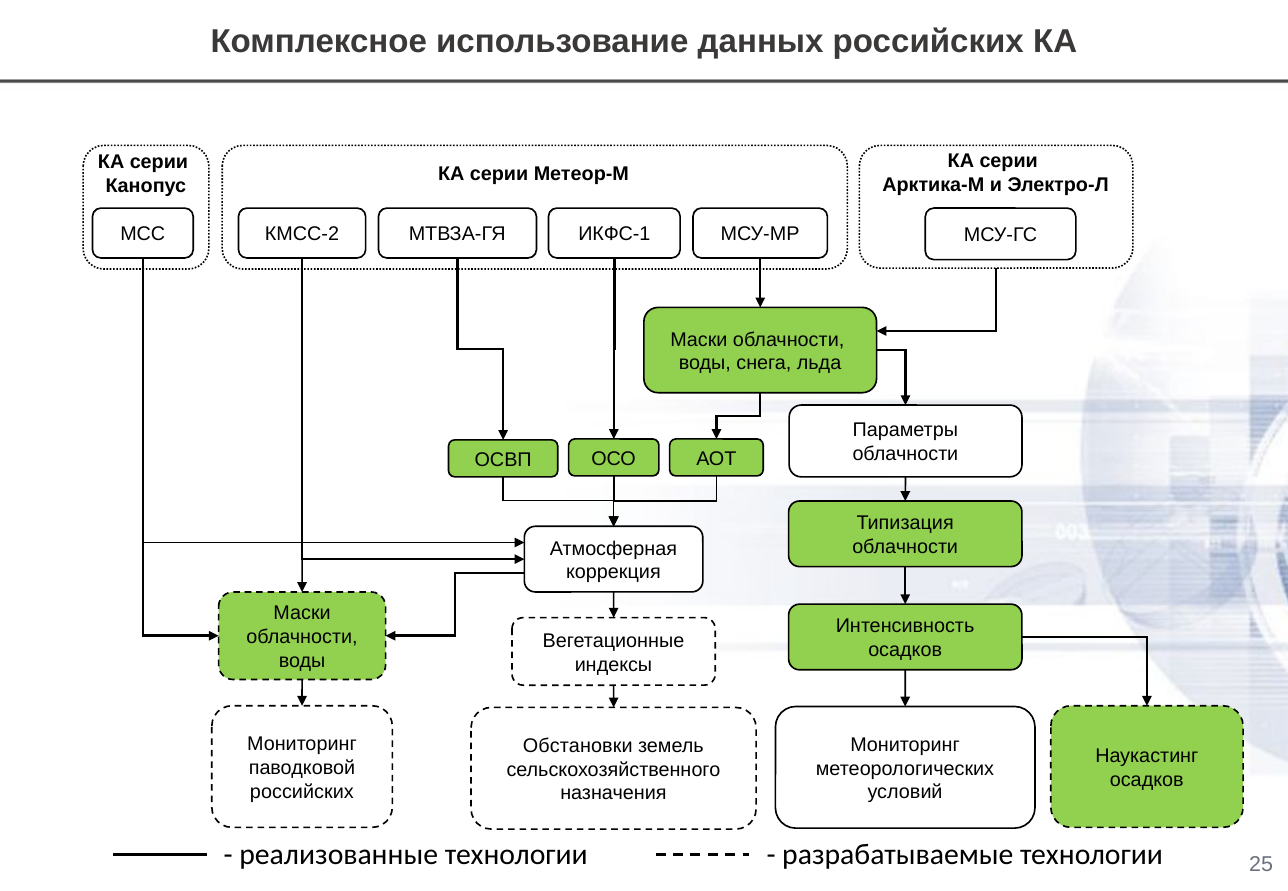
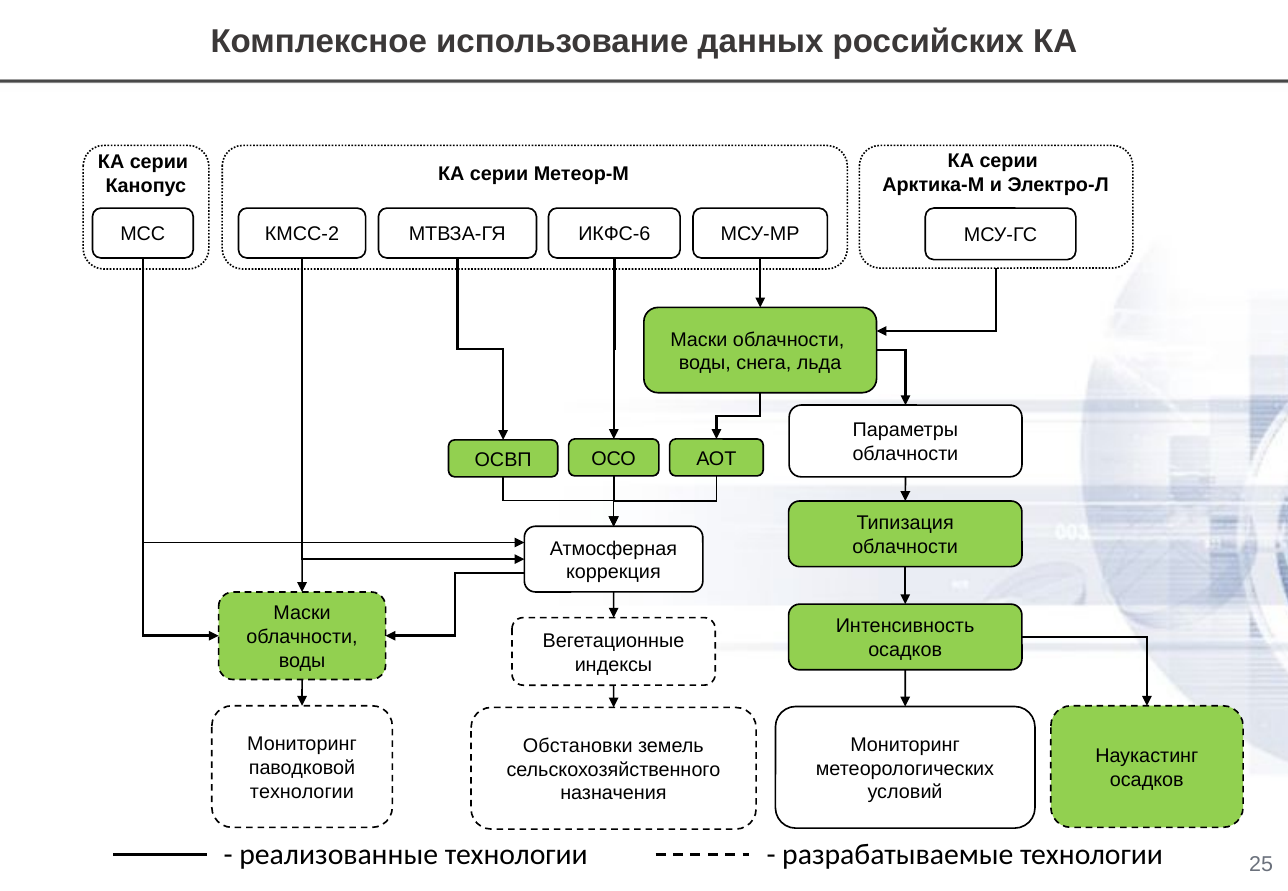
ИКФС-1: ИКФС-1 -> ИКФС-6 (614, 235)
российских: российских -> технологии (302, 792)
